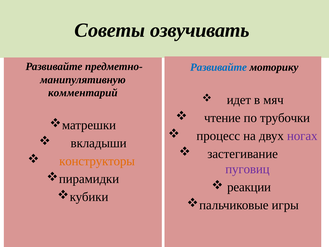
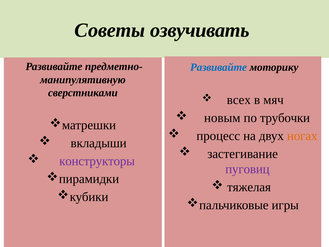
комментарий: комментарий -> сверстниками (83, 93)
идет: идет -> всех (239, 100)
чтение: чтение -> новым (222, 118)
ногах colour: purple -> orange (302, 136)
конструкторы colour: orange -> purple (97, 161)
реакции: реакции -> тяжелая (249, 187)
